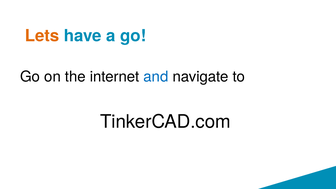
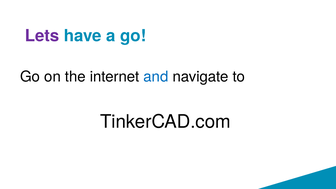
Lets colour: orange -> purple (42, 36)
